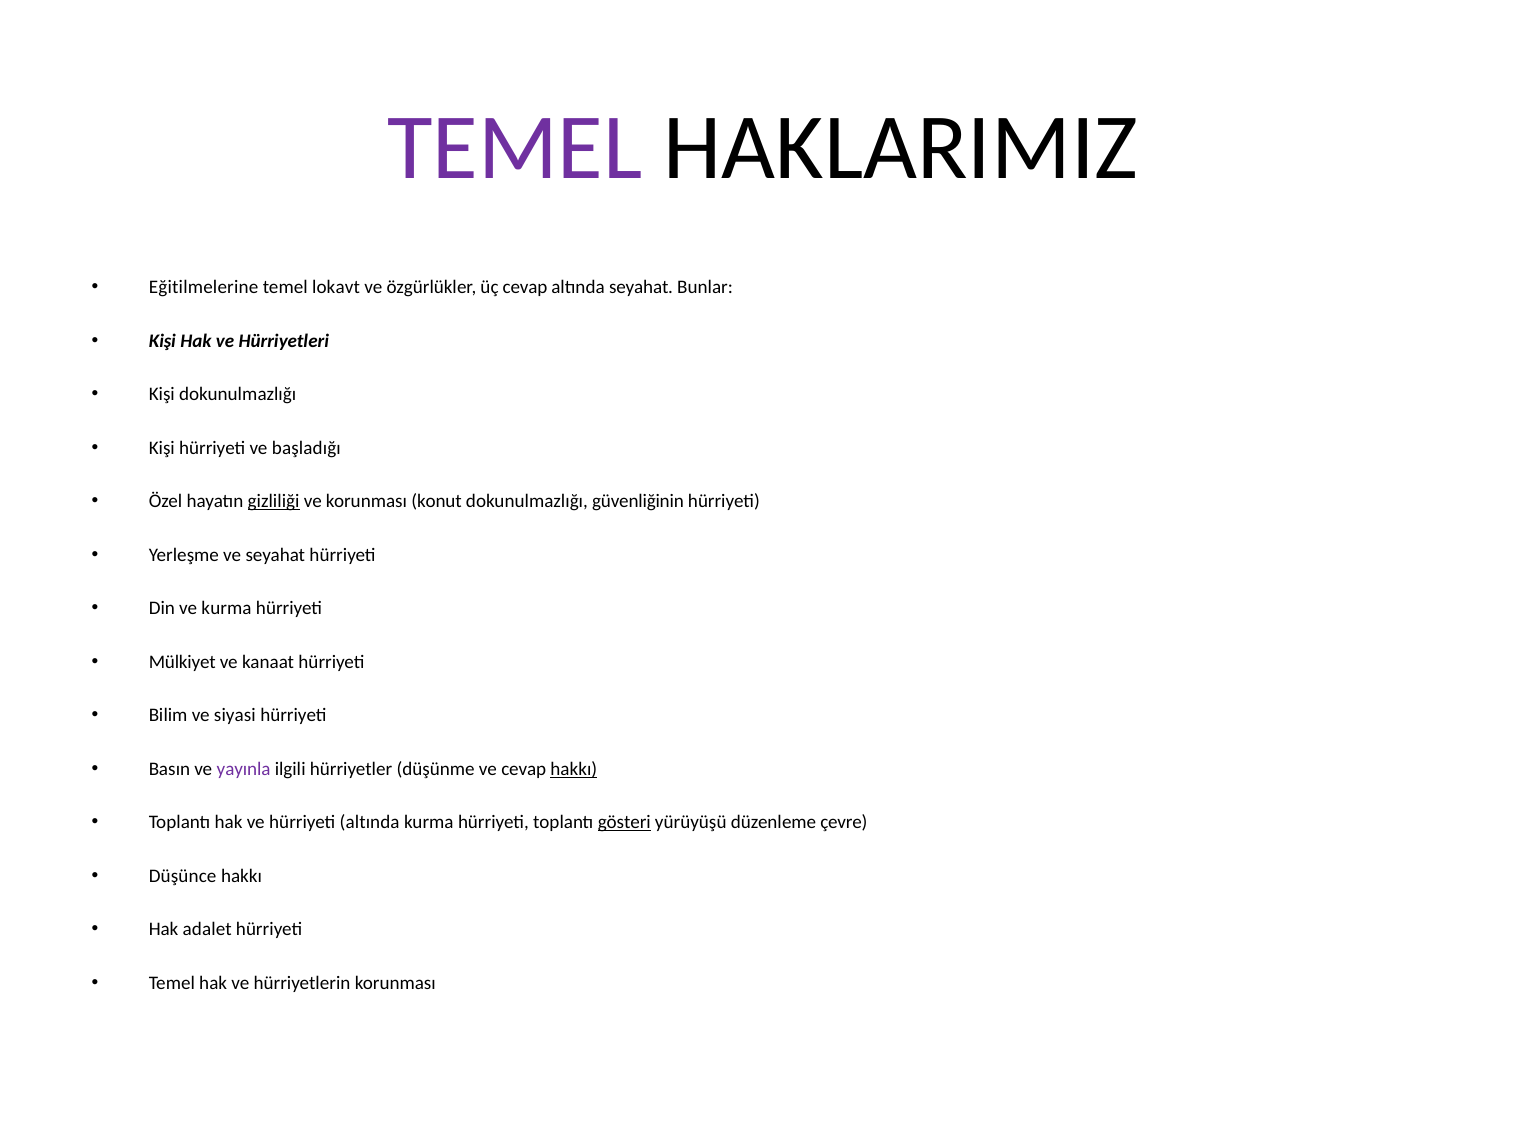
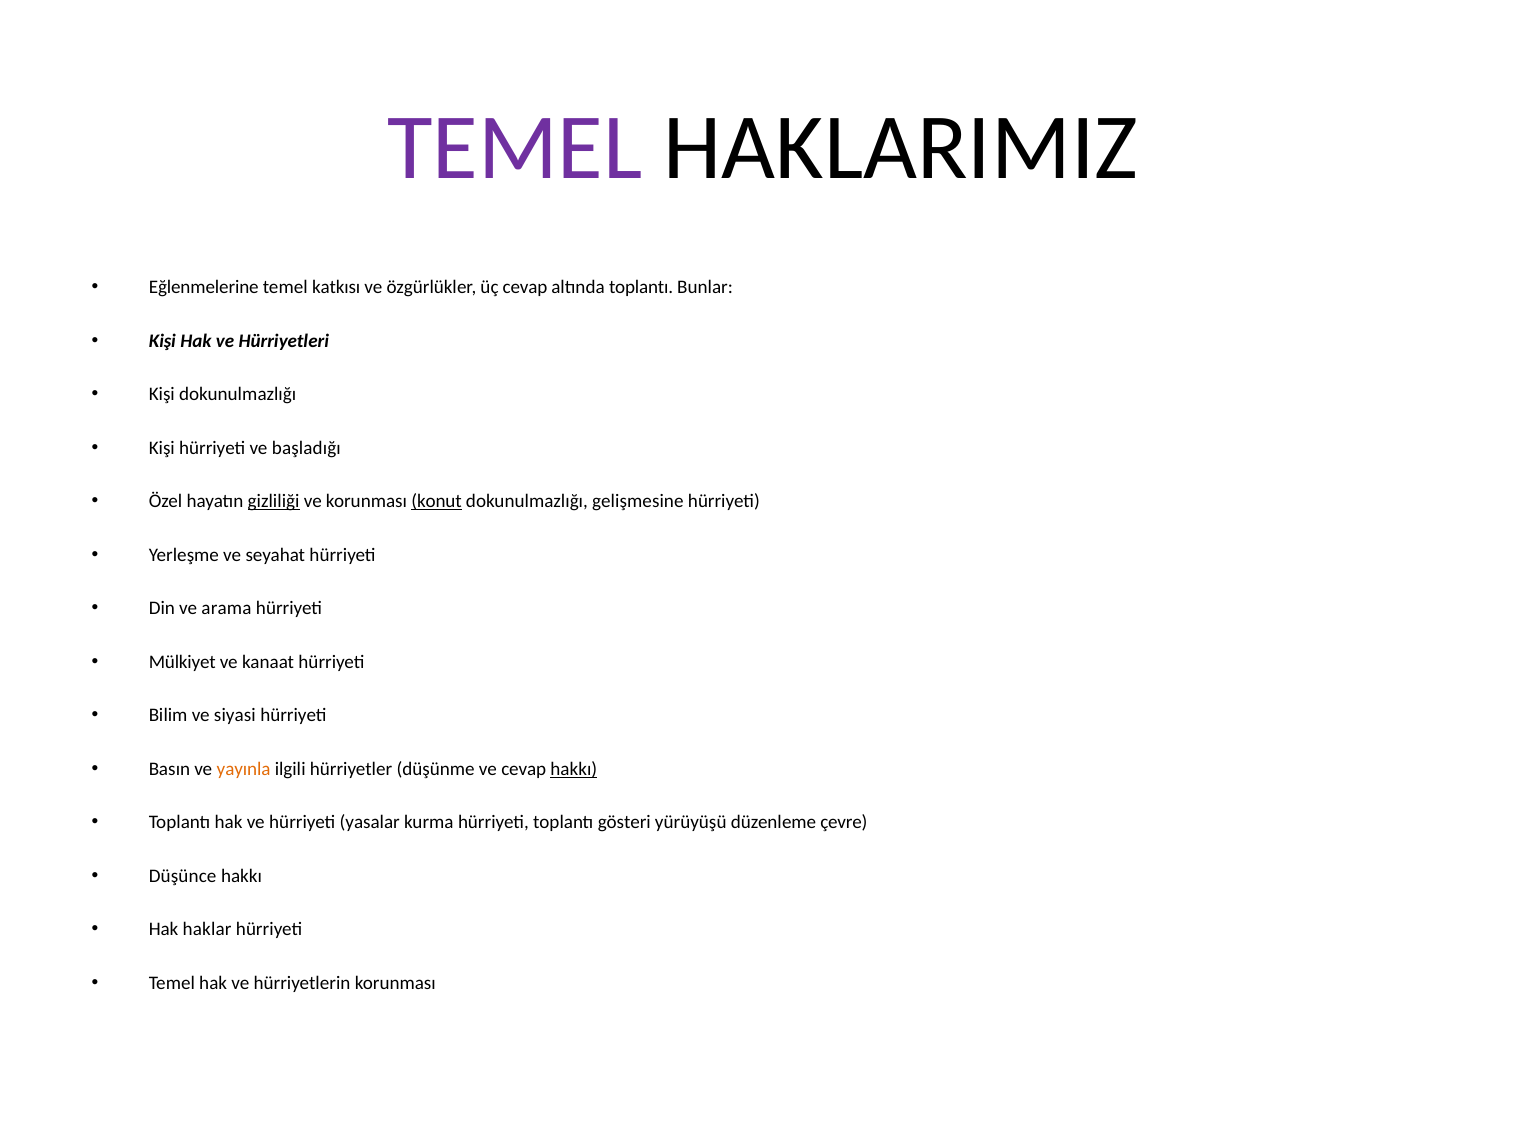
Eğitilmelerine: Eğitilmelerine -> Eğlenmelerine (204, 287)
lokavt: lokavt -> katkısı (336, 287)
altında seyahat: seyahat -> toplantı (641, 287)
konut underline: none -> present (437, 501)
güvenliğinin: güvenliğinin -> gelişmesine (638, 501)
ve kurma: kurma -> arama (227, 608)
yayınla colour: purple -> orange (244, 769)
hürriyeti altında: altında -> yasalar (370, 822)
gösteri underline: present -> none (624, 822)
adalet: adalet -> haklar (207, 929)
